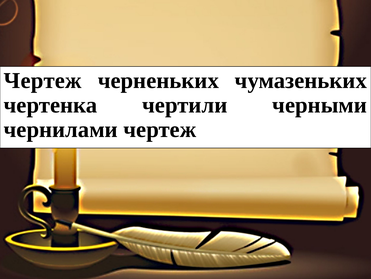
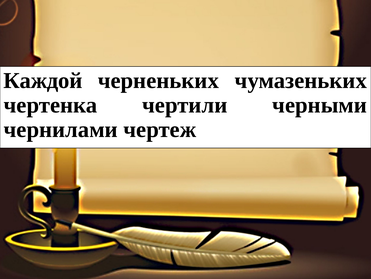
Чертеж: Чертеж -> Каждой (43, 80)
